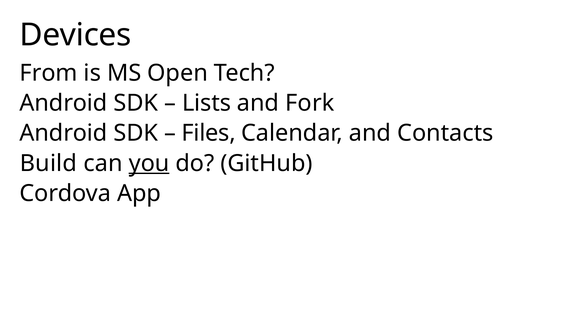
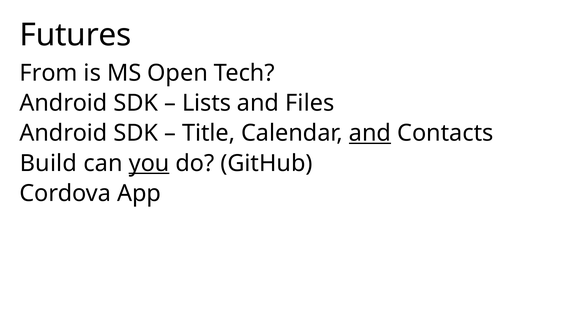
Devices: Devices -> Futures (75, 35)
Fork: Fork -> Files (310, 103)
Files: Files -> Title (209, 133)
and underline: none -> present (370, 133)
